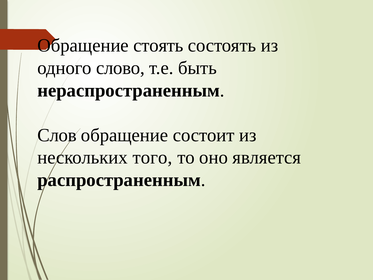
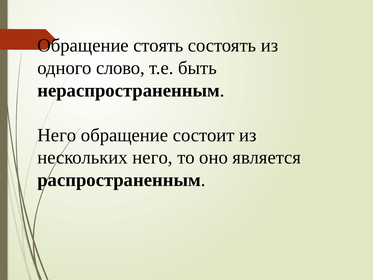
Слов: Слов -> Него (57, 135)
нескольких того: того -> него (152, 157)
